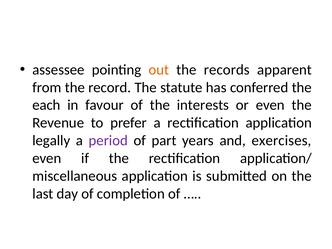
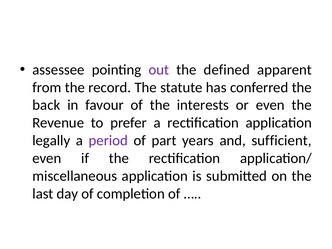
out colour: orange -> purple (159, 70)
records: records -> defined (227, 70)
each: each -> back (46, 105)
exercises: exercises -> sufficient (282, 141)
